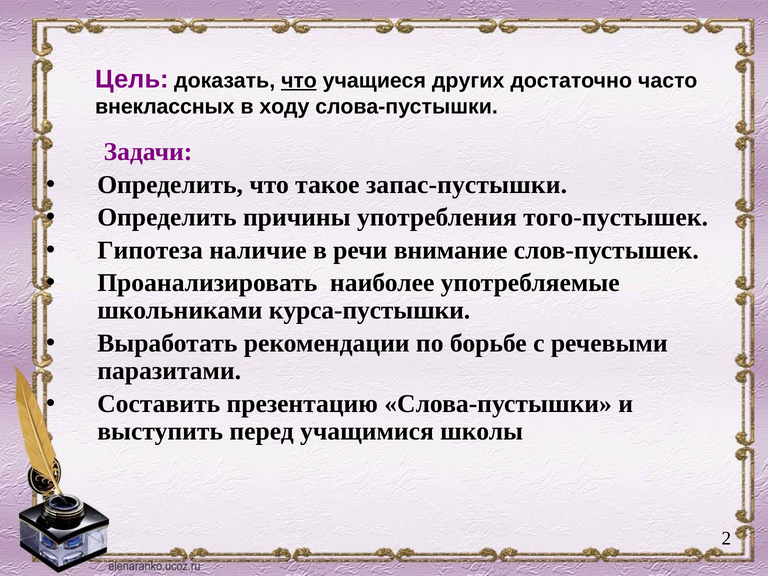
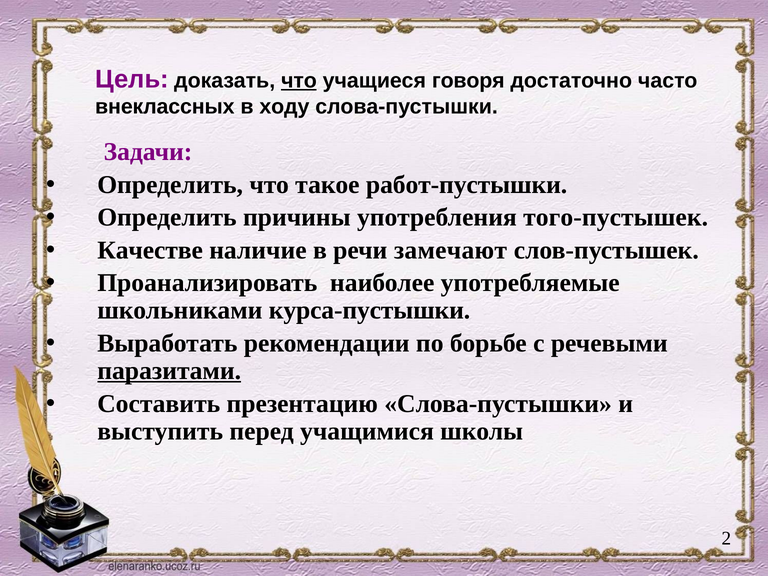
других: других -> говоря (468, 80)
запас-пустышки: запас-пустышки -> работ-пустышки (467, 185)
Гипотеза: Гипотеза -> Качестве (150, 250)
внимание: внимание -> замечают (450, 250)
паразитами underline: none -> present (169, 371)
